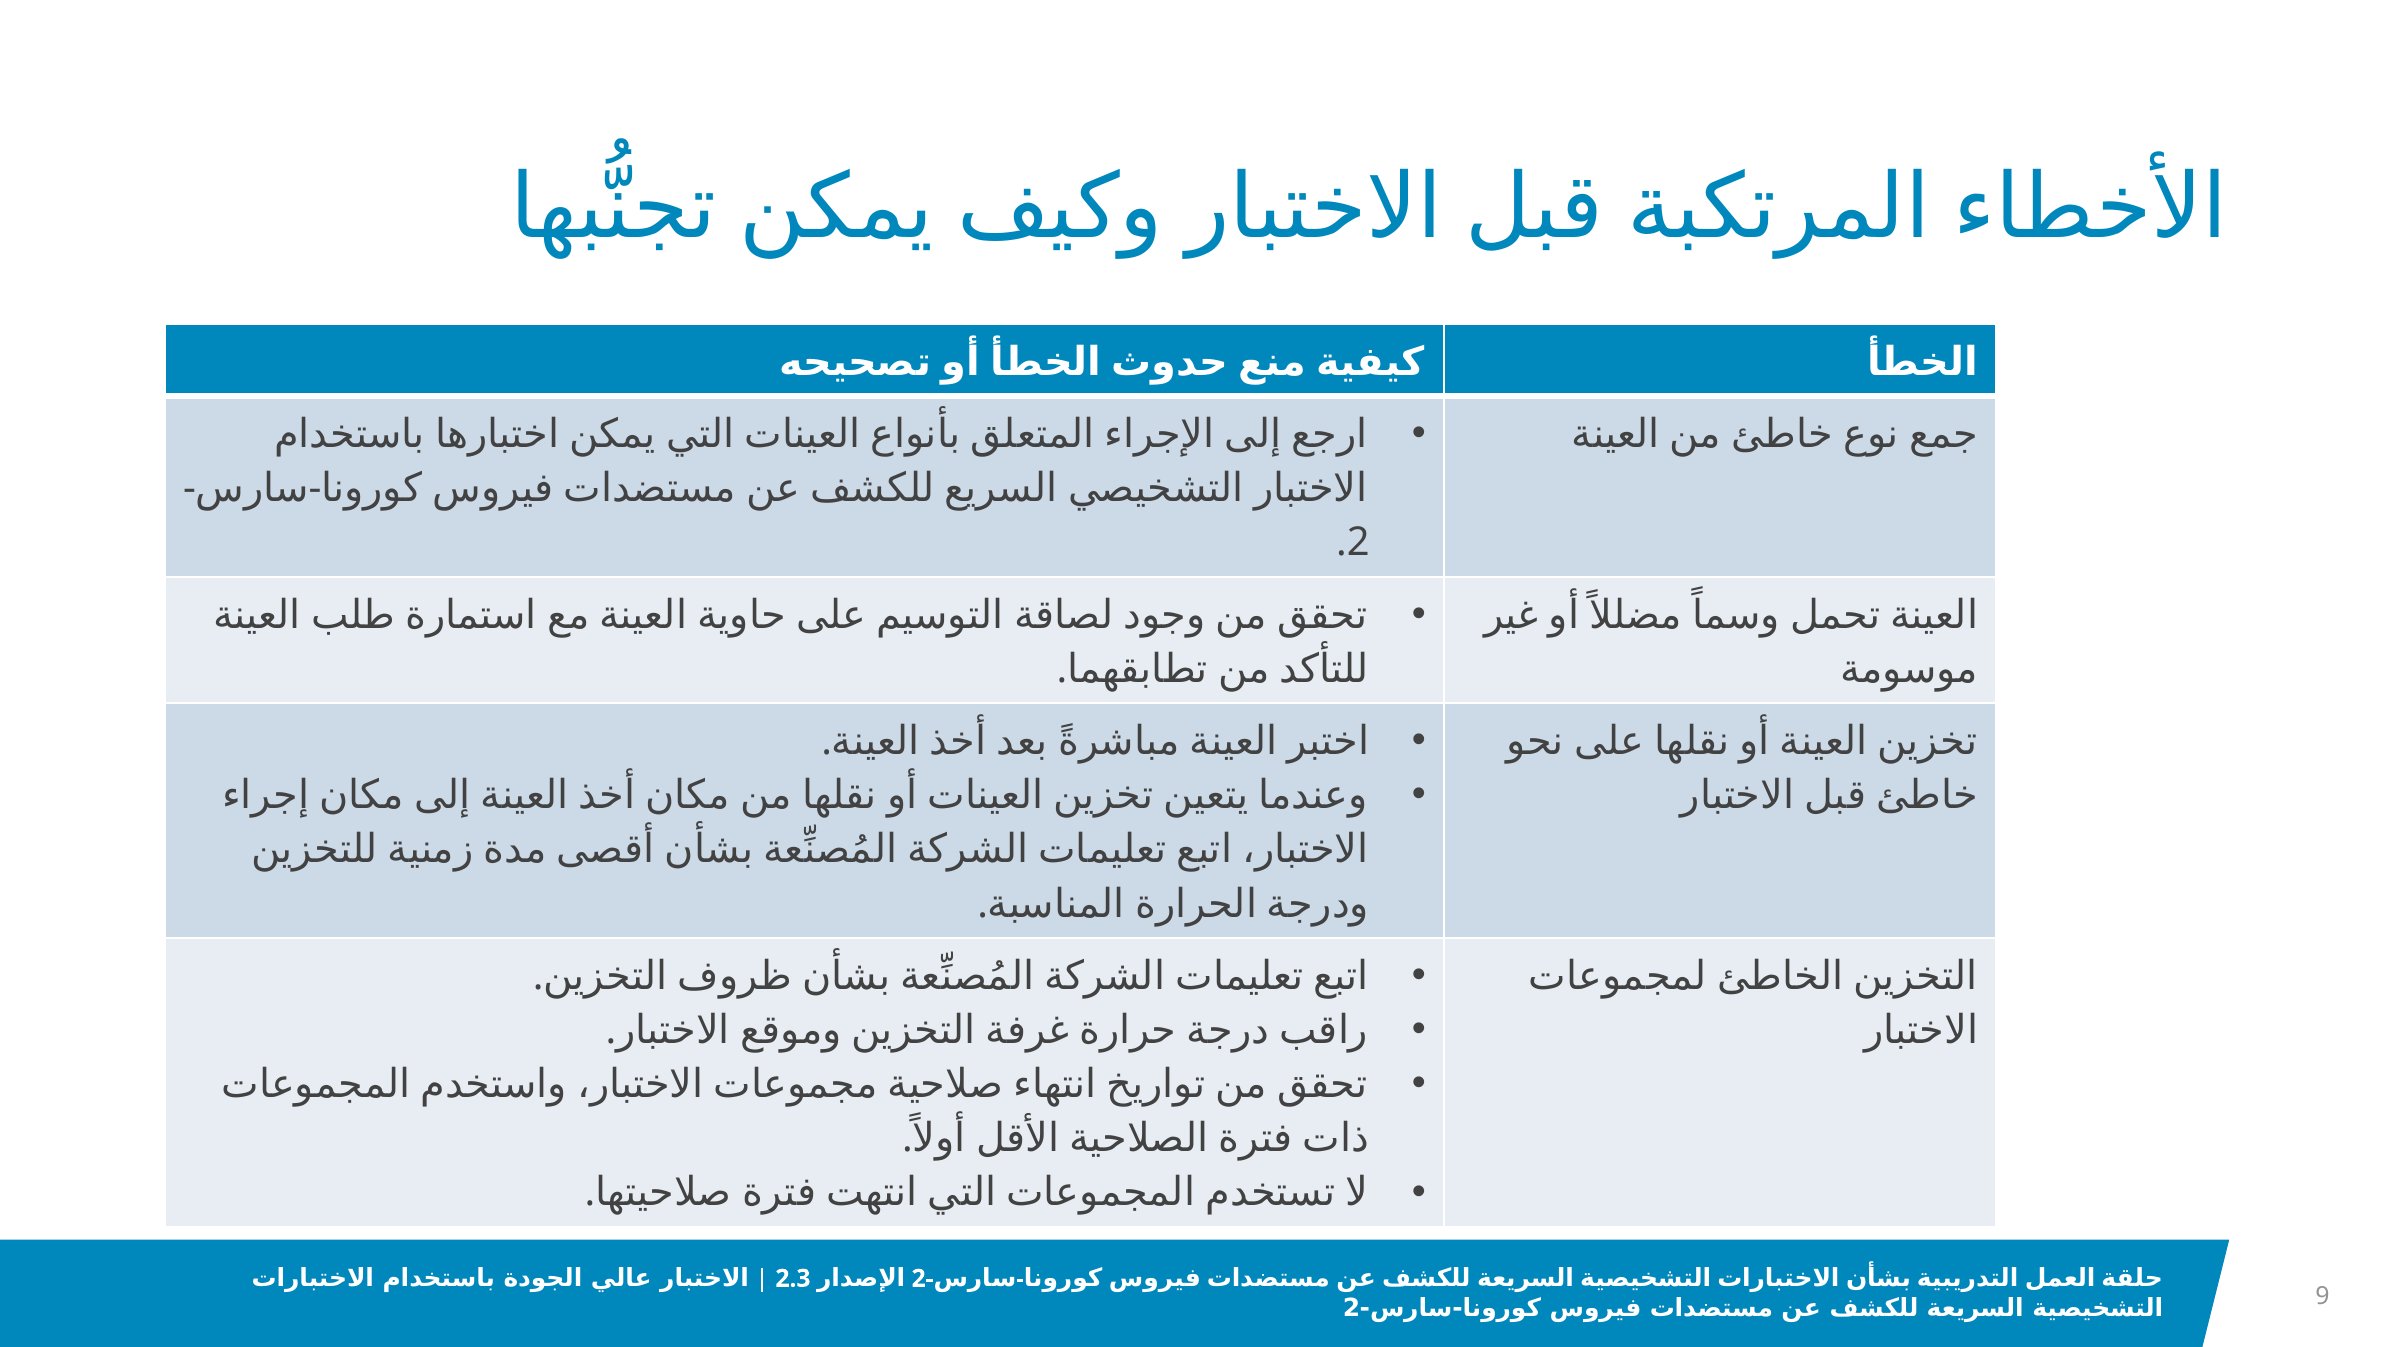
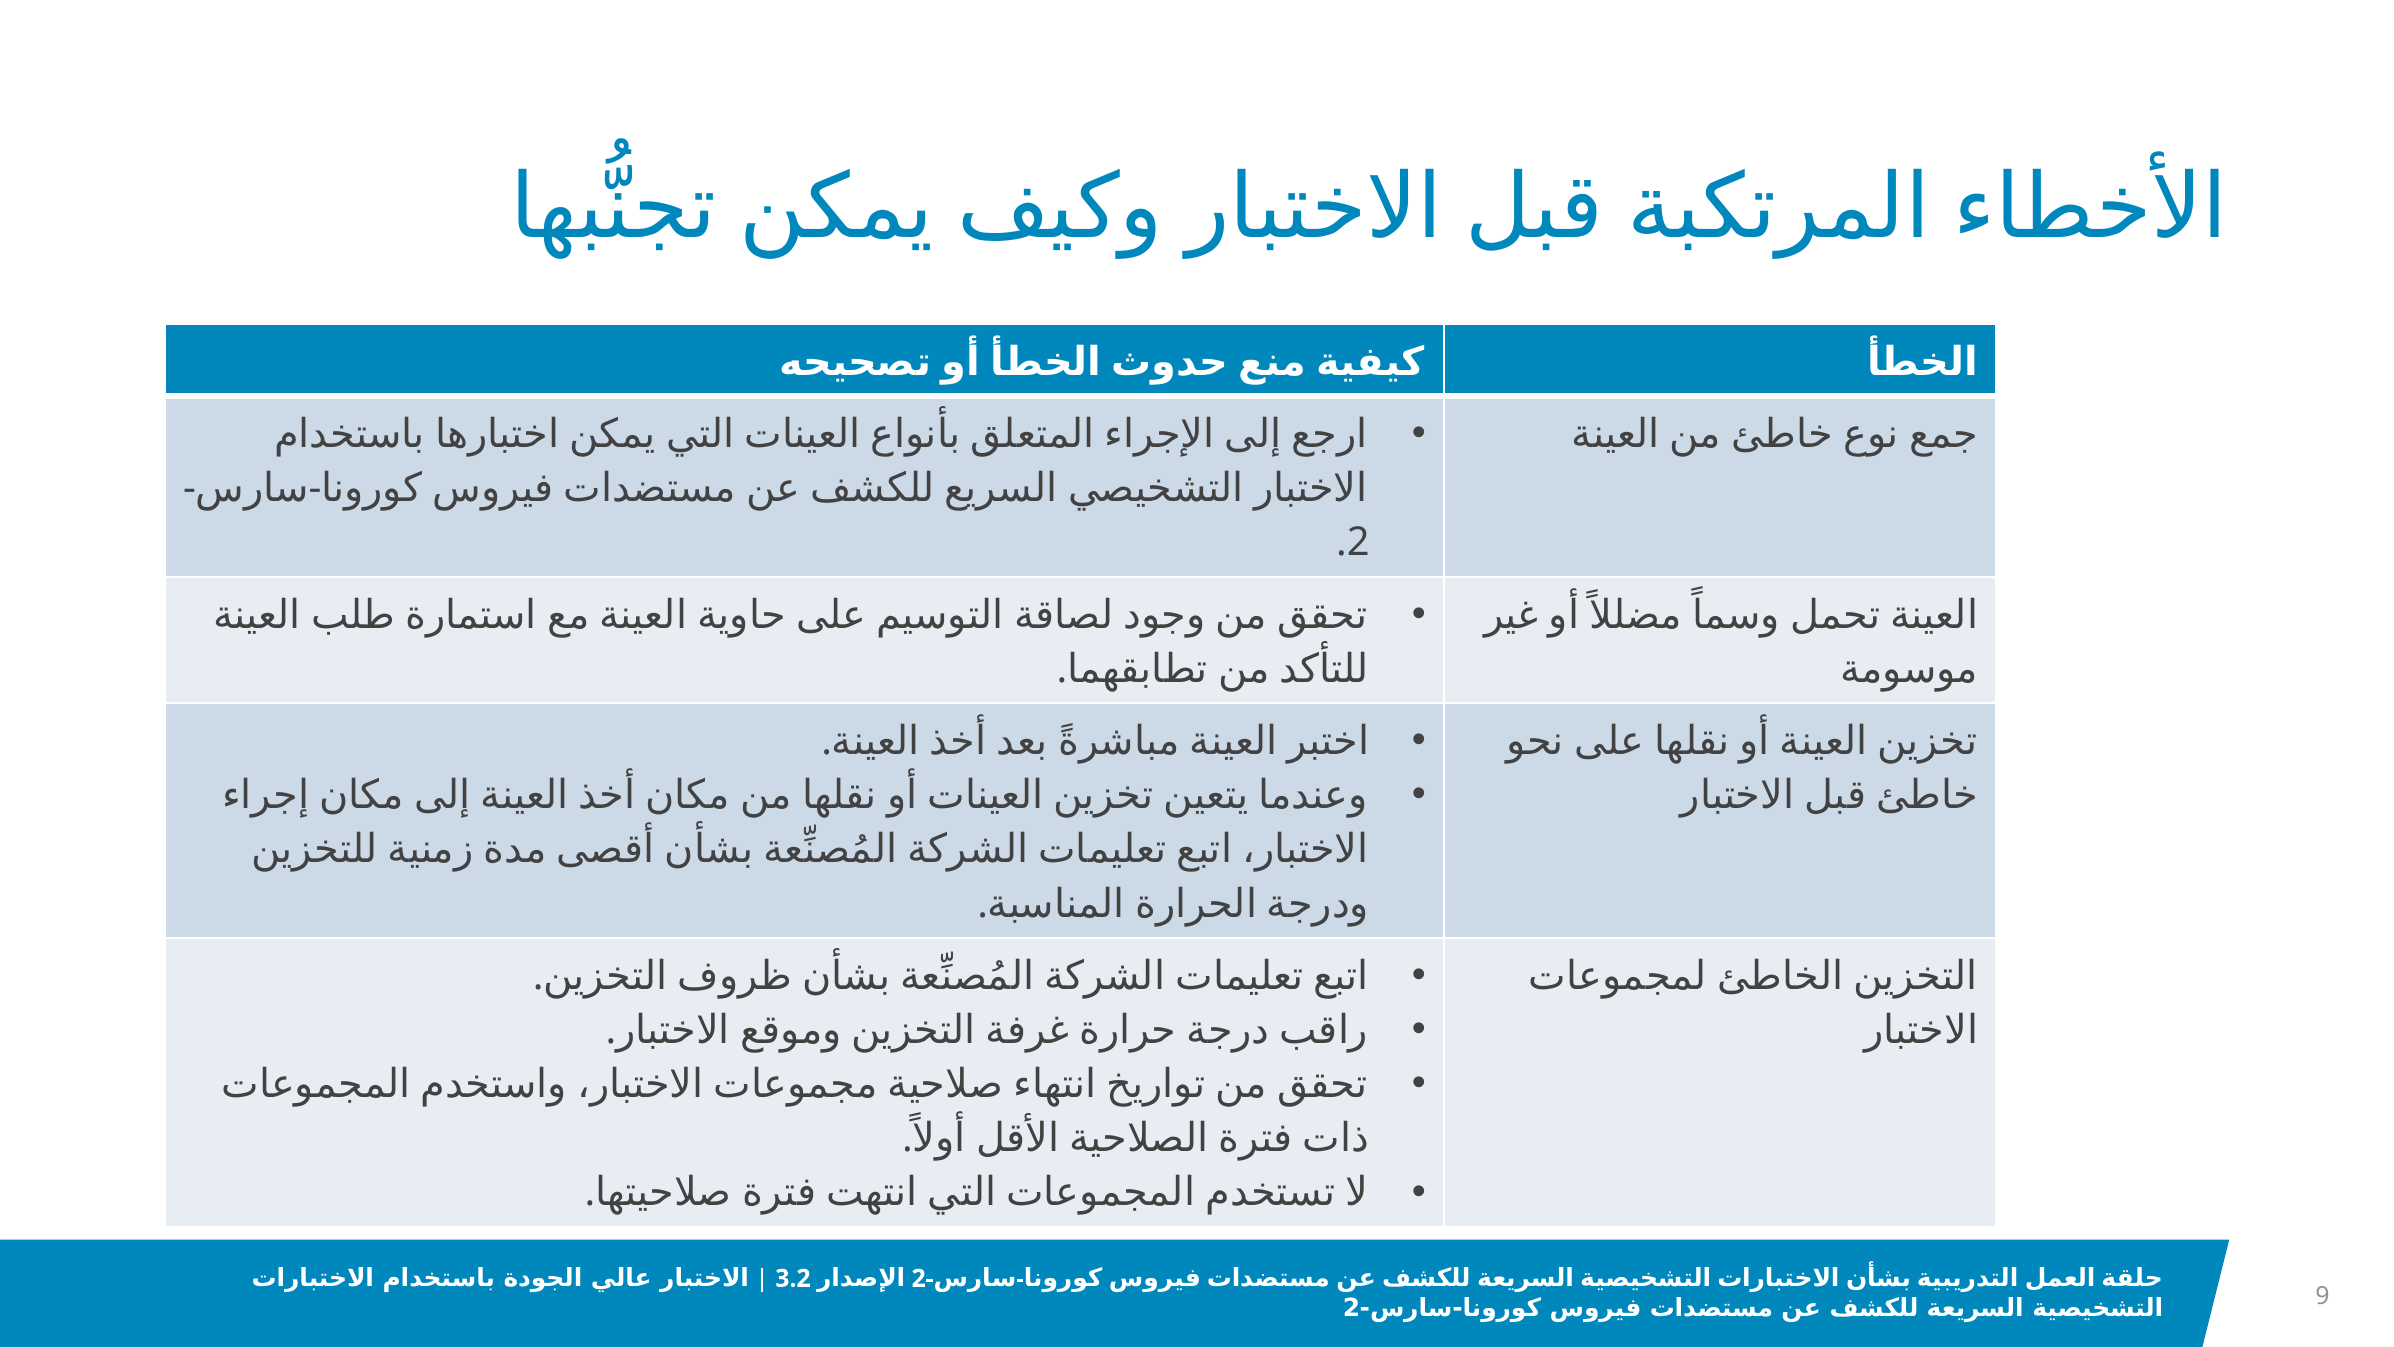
2.3: 2.3 -> 3.2 (793, 1278)
